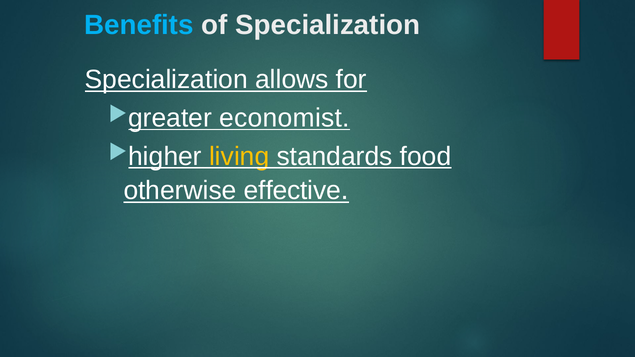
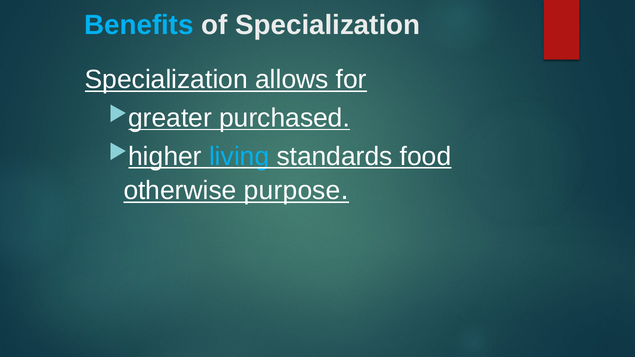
economist: economist -> purchased (285, 118)
living colour: yellow -> light blue (239, 156)
effective: effective -> purpose (292, 191)
